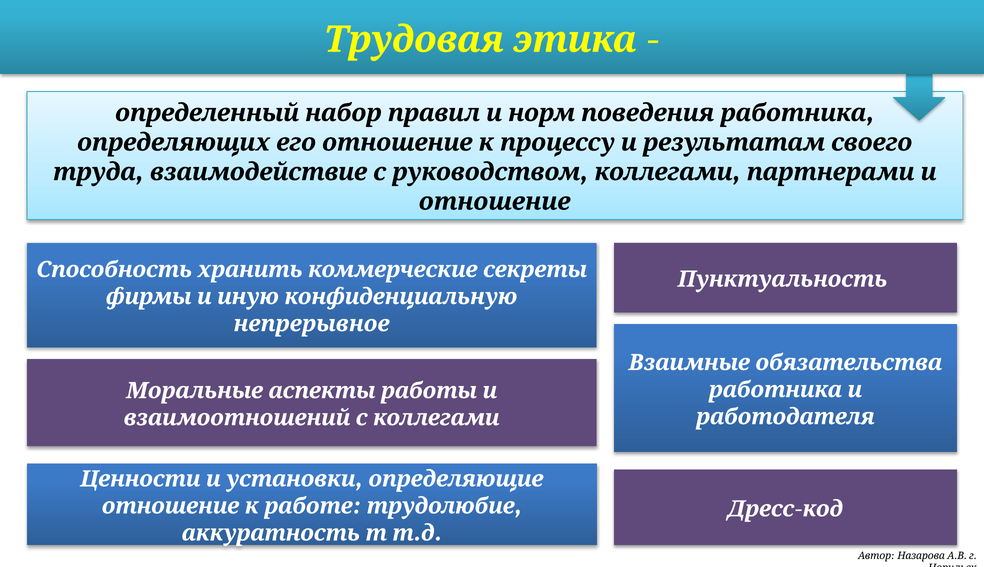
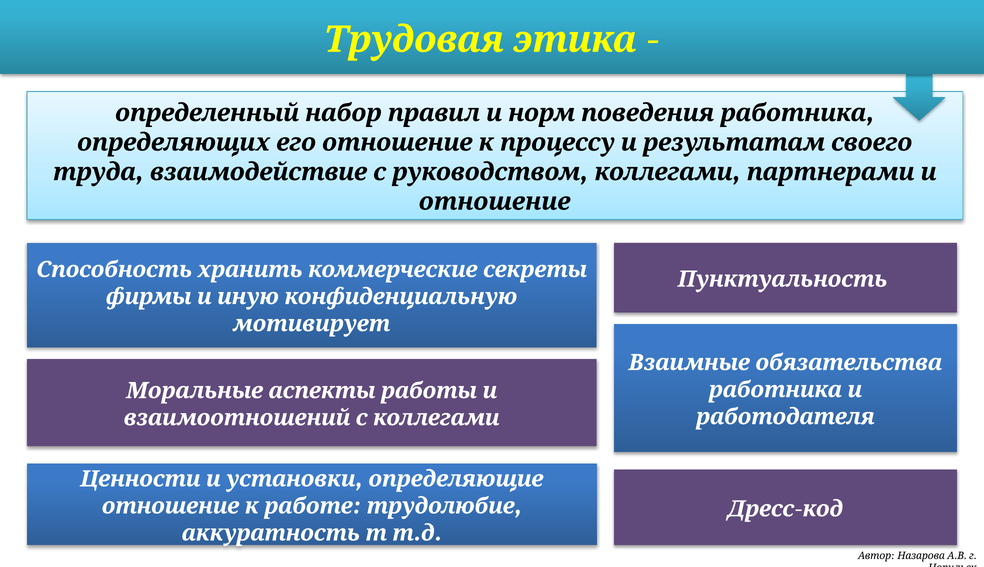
непрерывное: непрерывное -> мотивирует (312, 324)
